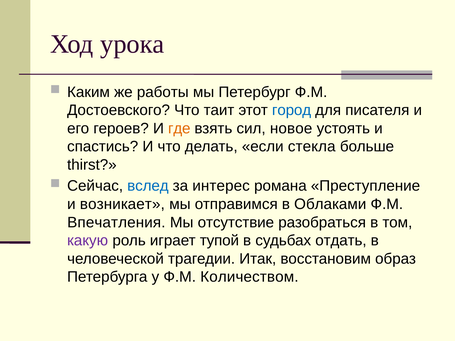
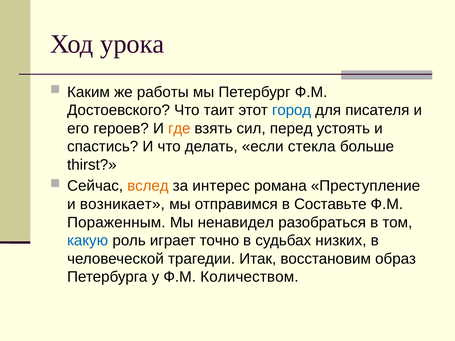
новое: новое -> перед (291, 128)
вслед colour: blue -> orange (148, 186)
Облаками: Облаками -> Составьте (330, 204)
Впечатления: Впечатления -> Пораженным (116, 222)
отсутствие: отсутствие -> ненавидел (236, 222)
какую colour: purple -> blue (88, 241)
тупой: тупой -> точно (219, 241)
отдать: отдать -> низких (341, 241)
